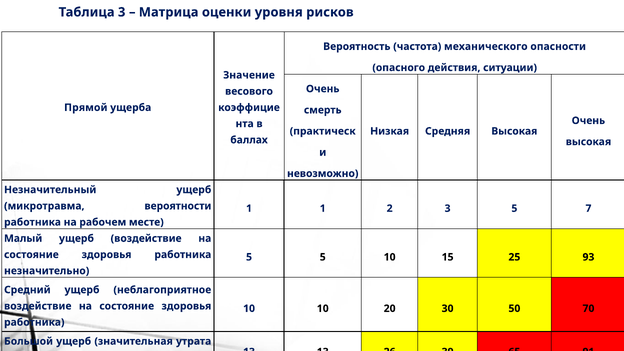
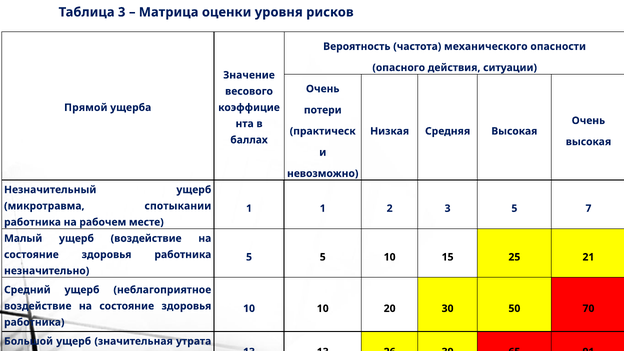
смерть: смерть -> потери (323, 110)
вероятности: вероятности -> спотыкании (178, 206)
93: 93 -> 21 (588, 257)
